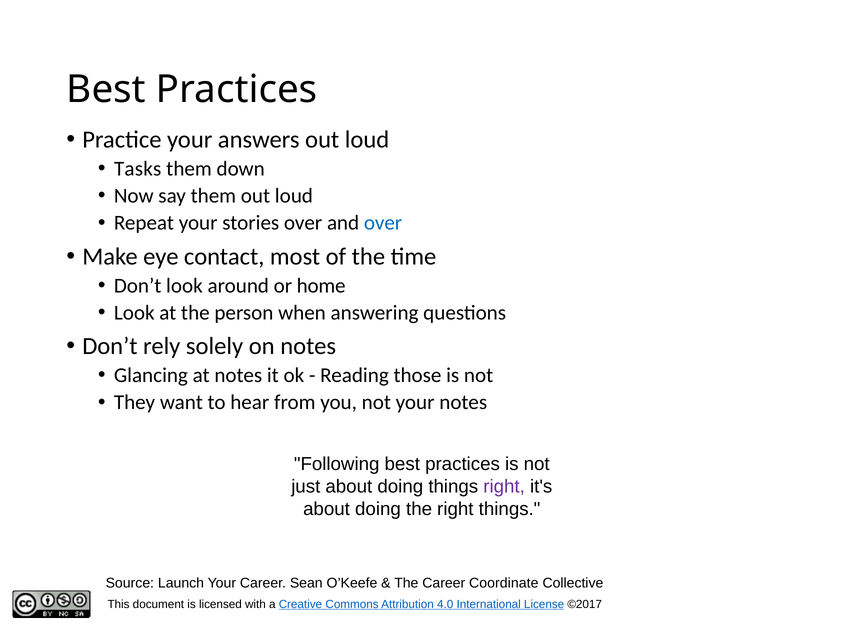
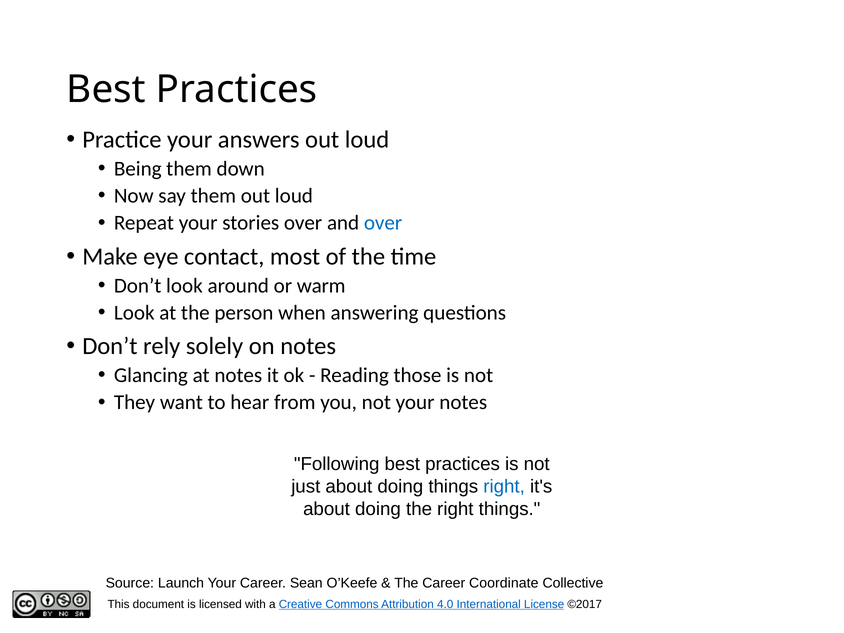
Tasks: Tasks -> Being (138, 169)
home: home -> warm (321, 286)
right colour: purple -> blue (504, 487)
